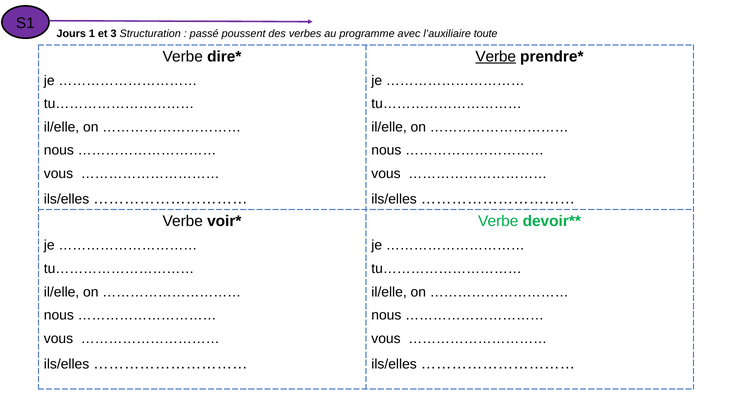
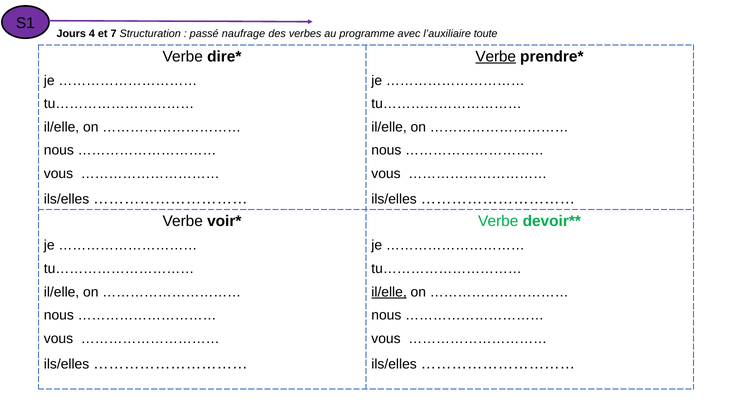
1: 1 -> 4 (92, 34)
3: 3 -> 7 (114, 34)
poussent: poussent -> naufrage (244, 34)
il/elle underline: none -> present (389, 292)
